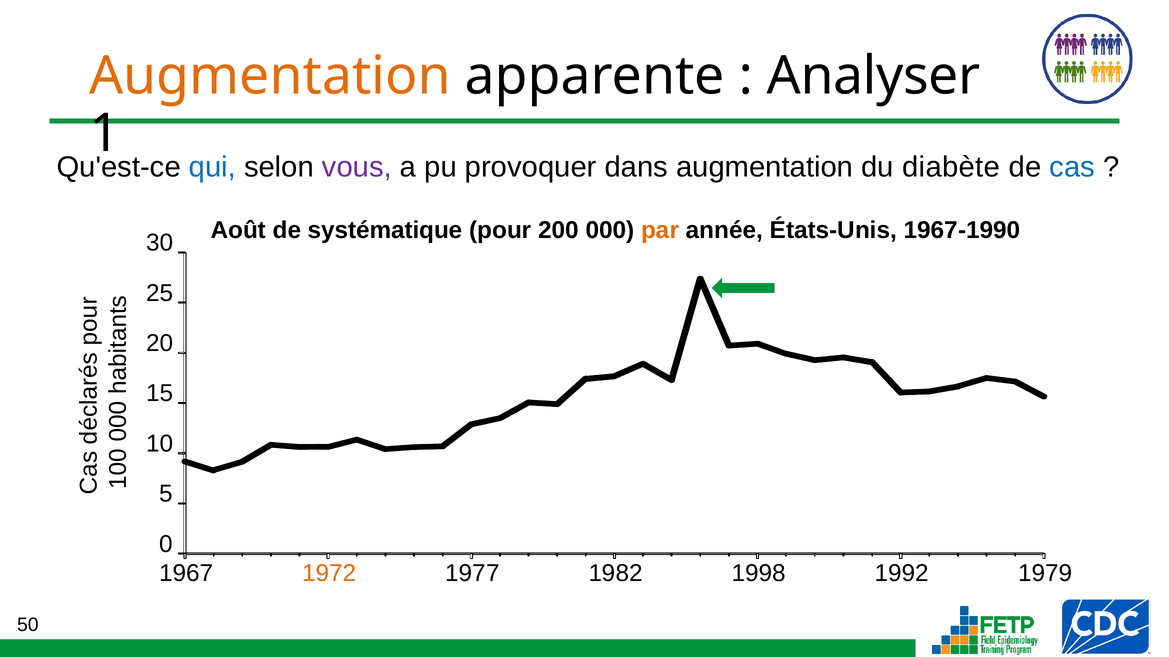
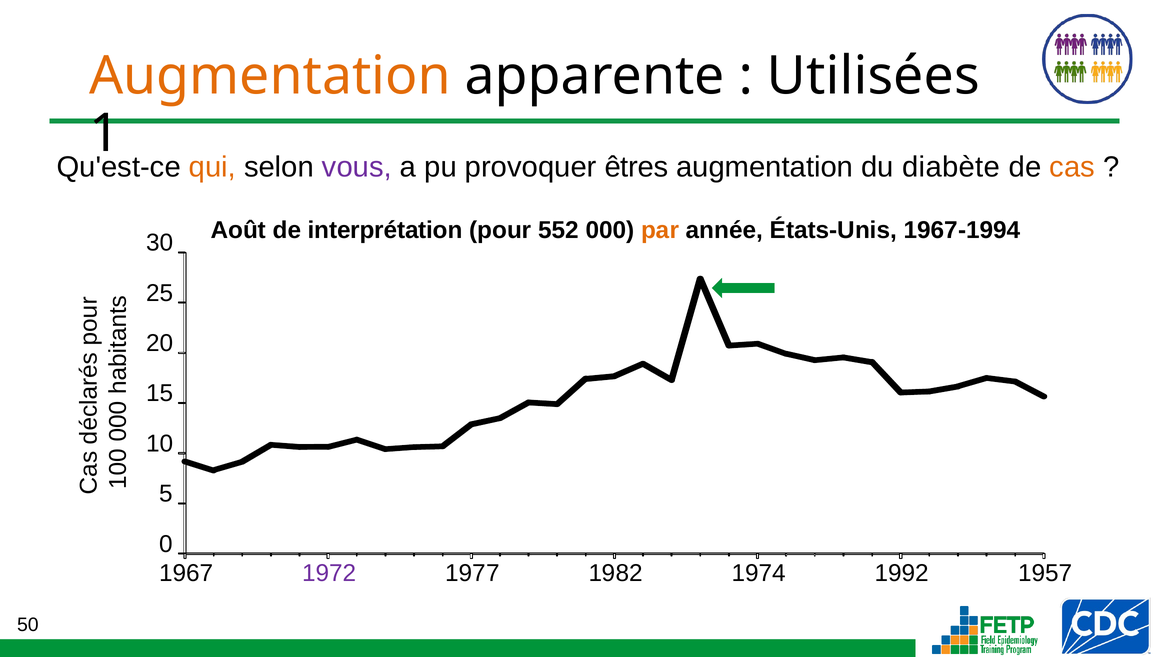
Analyser: Analyser -> Utilisées (873, 76)
qui colour: blue -> orange (212, 167)
dans: dans -> êtres (636, 167)
cas colour: blue -> orange (1072, 167)
systématique: systématique -> interprétation (385, 230)
200: 200 -> 552 (558, 230)
1967-1990: 1967-1990 -> 1967-1994 (962, 230)
1972 colour: orange -> purple (329, 574)
1998: 1998 -> 1974 (759, 574)
1979: 1979 -> 1957 (1045, 574)
